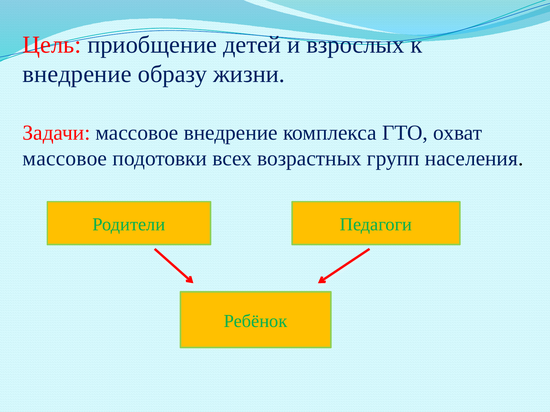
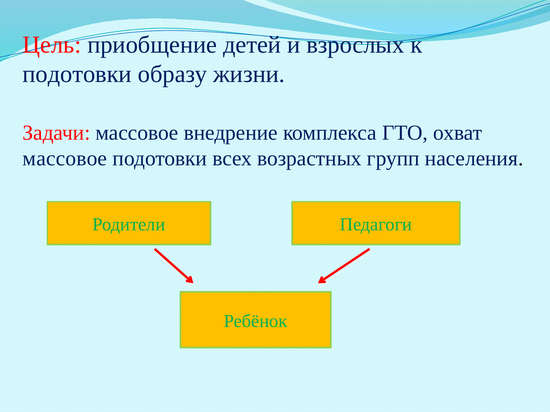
внедрение: внедрение -> подотовки (77, 74)
